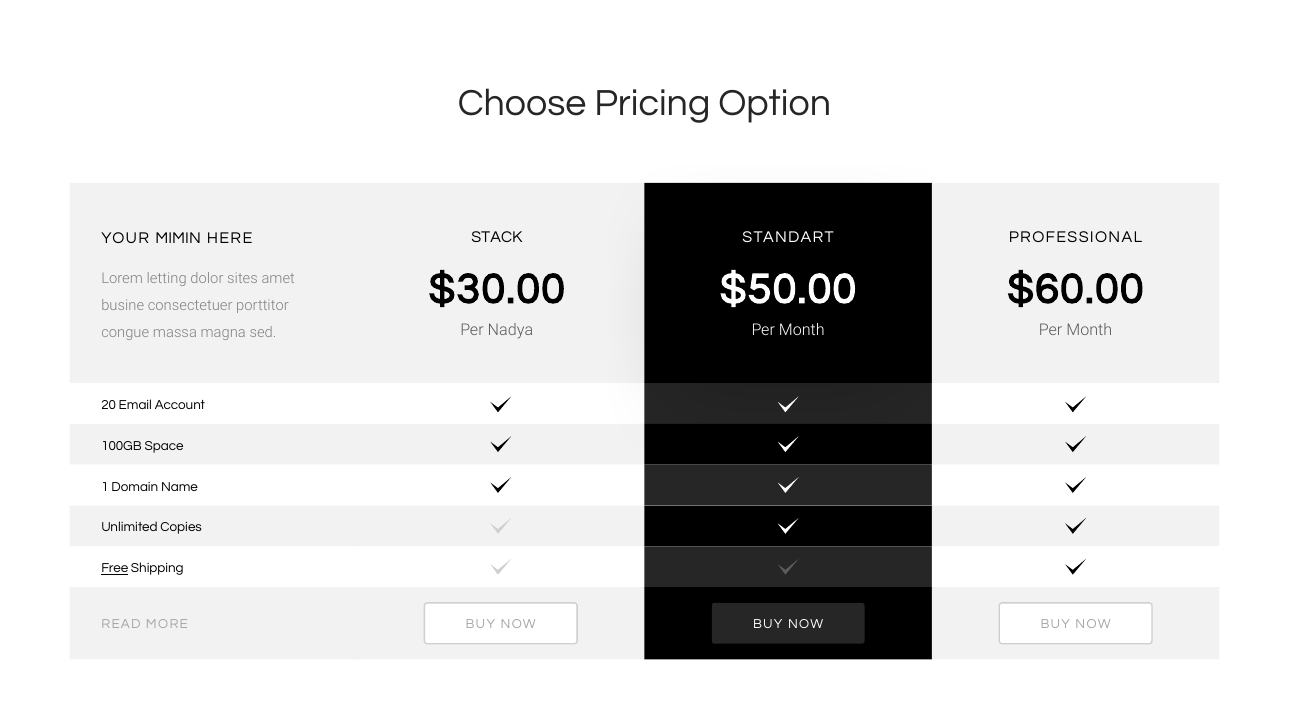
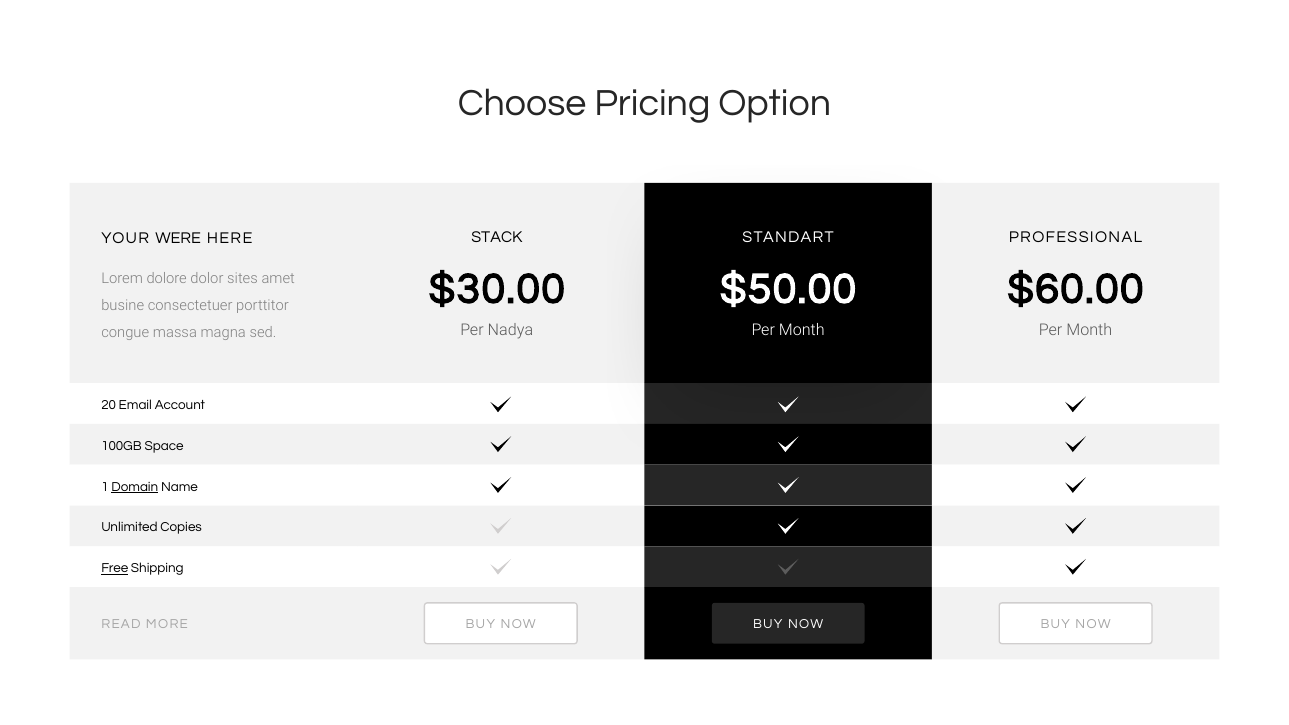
MIMIN: MIMIN -> WERE (178, 239)
letting: letting -> dolore (167, 279)
Domain underline: none -> present (135, 487)
